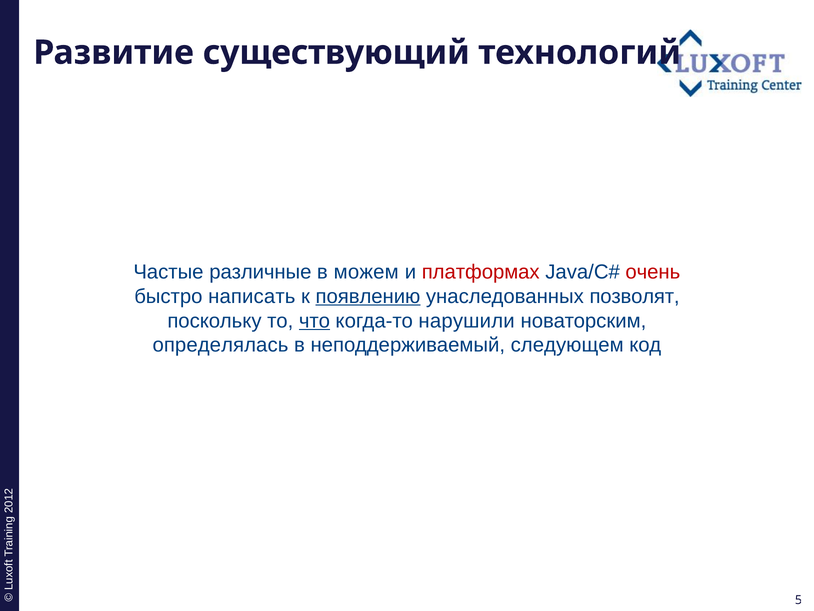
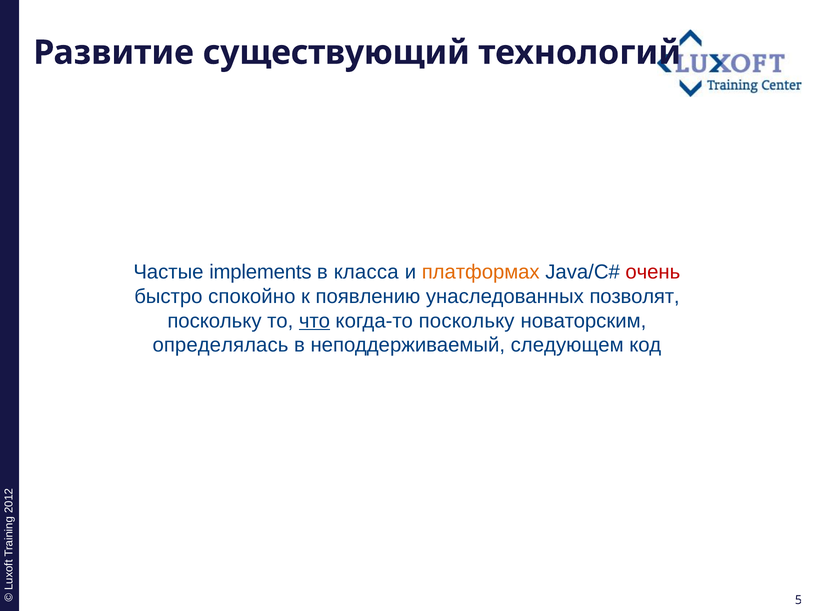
различные: различные -> implements (260, 272)
можем: можем -> класса (366, 272)
платформах colour: red -> orange (481, 272)
написать: написать -> спокойно (252, 296)
появлению underline: present -> none (368, 296)
когда-то нарушили: нарушили -> поскольку (467, 321)
